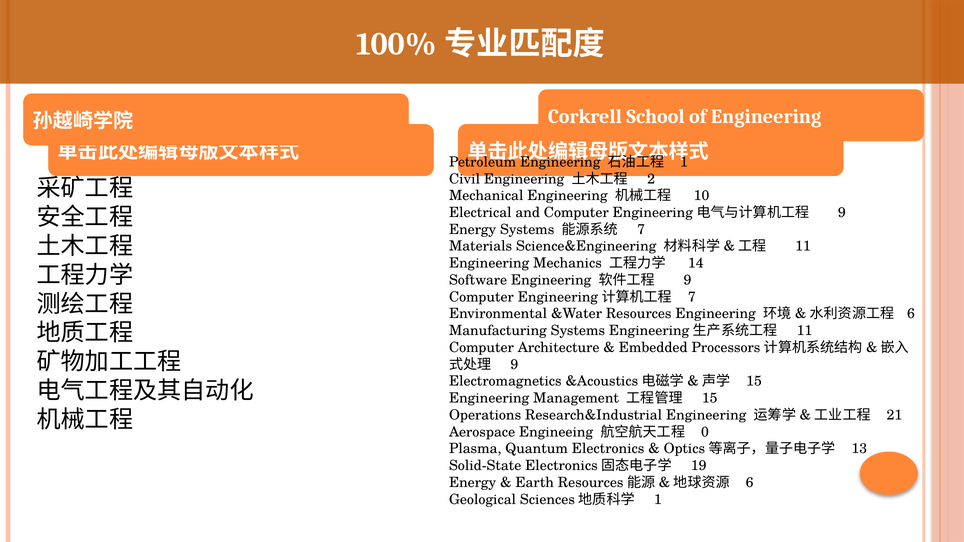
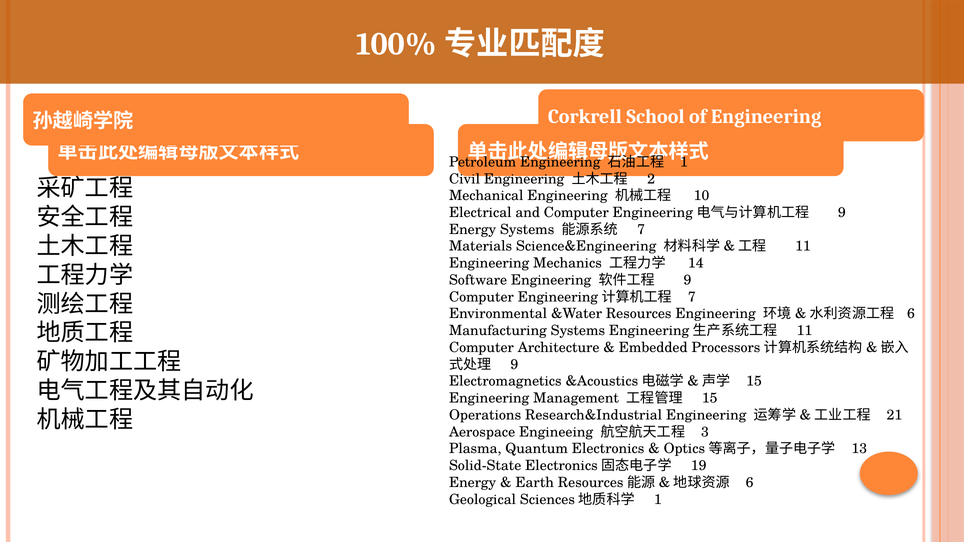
0: 0 -> 3 (705, 432)
